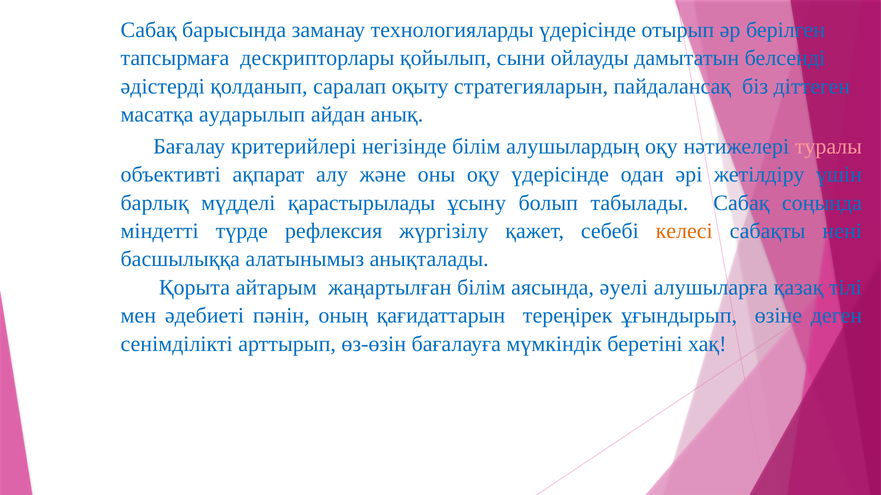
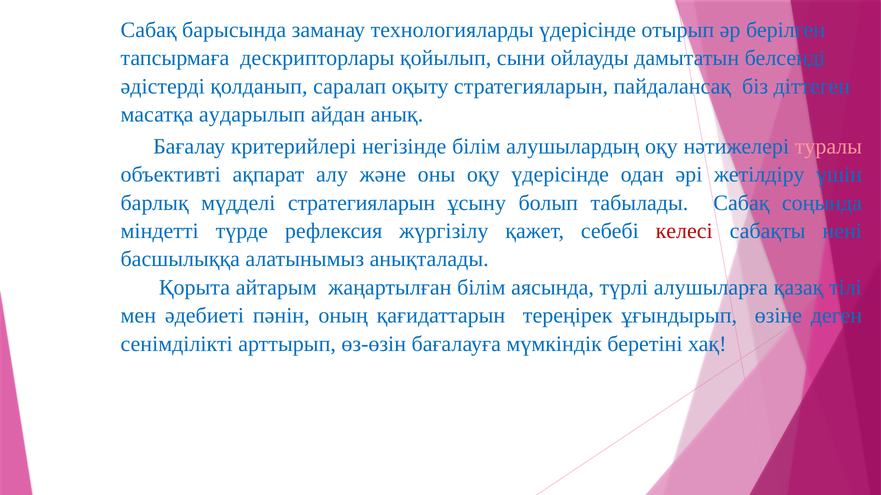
мүдделі қарастырылады: қарастырылады -> стратегияларын (362, 203)
келесі colour: orange -> red (684, 231)
әуелі: әуелі -> түрлі (624, 288)
